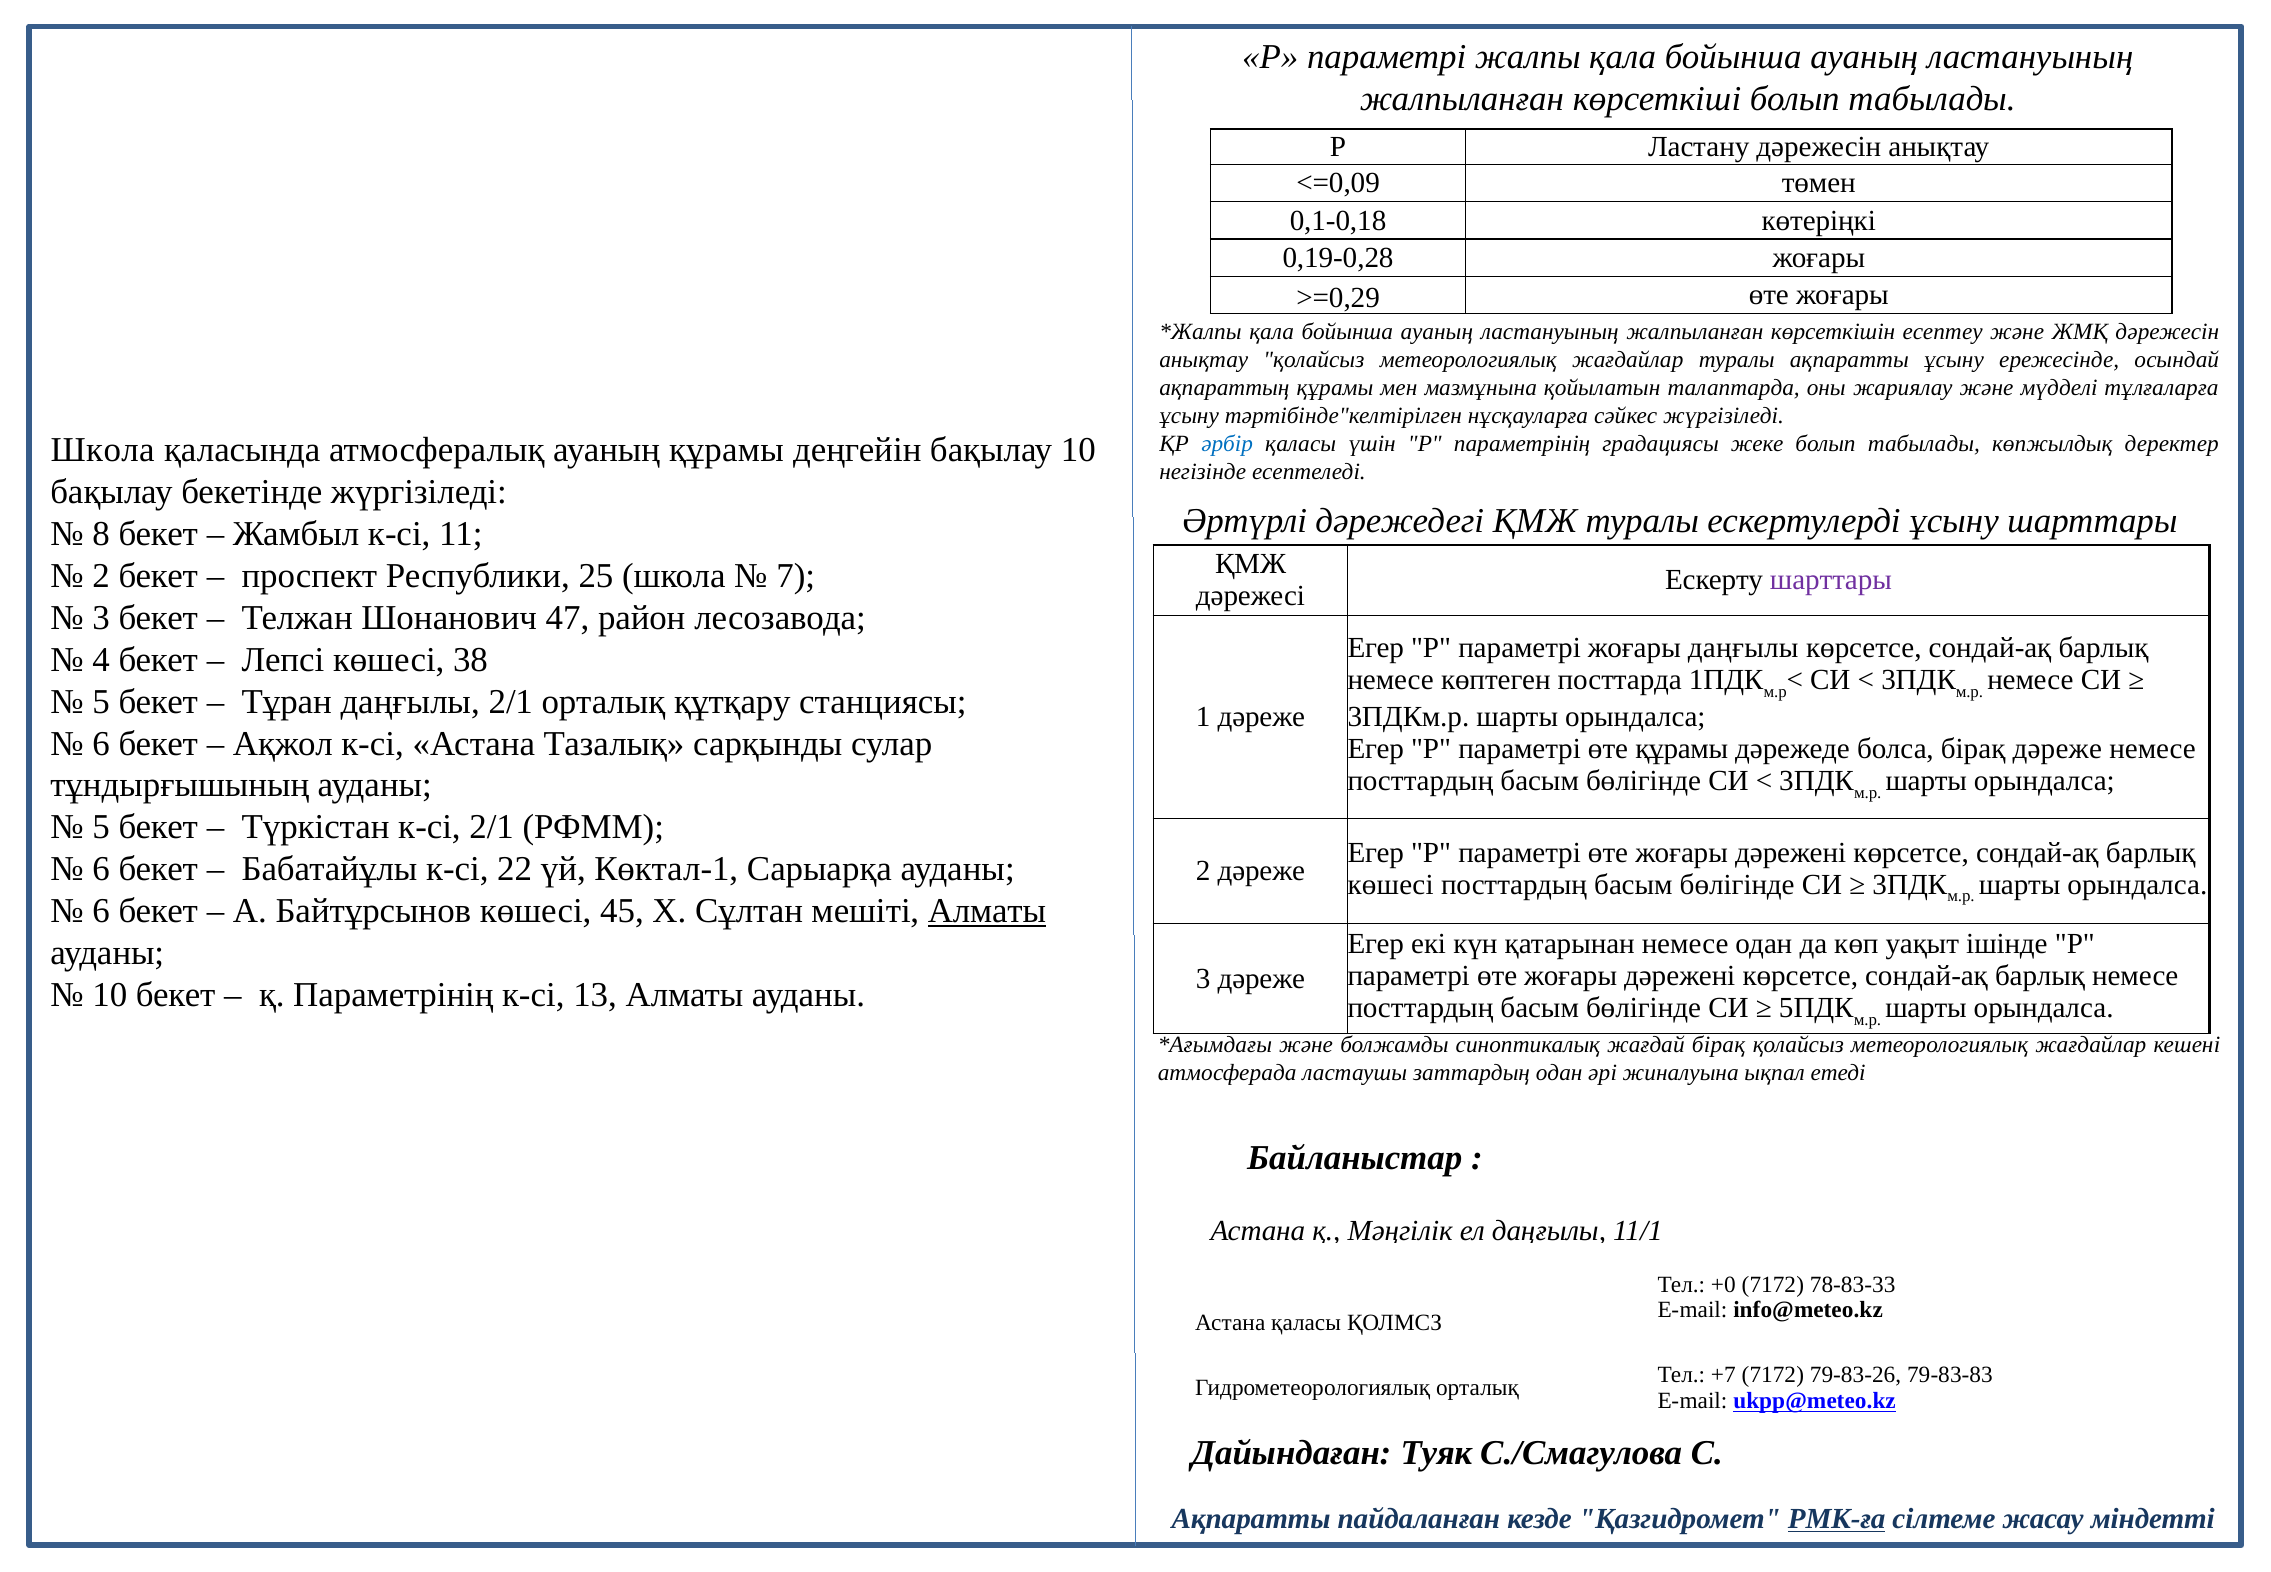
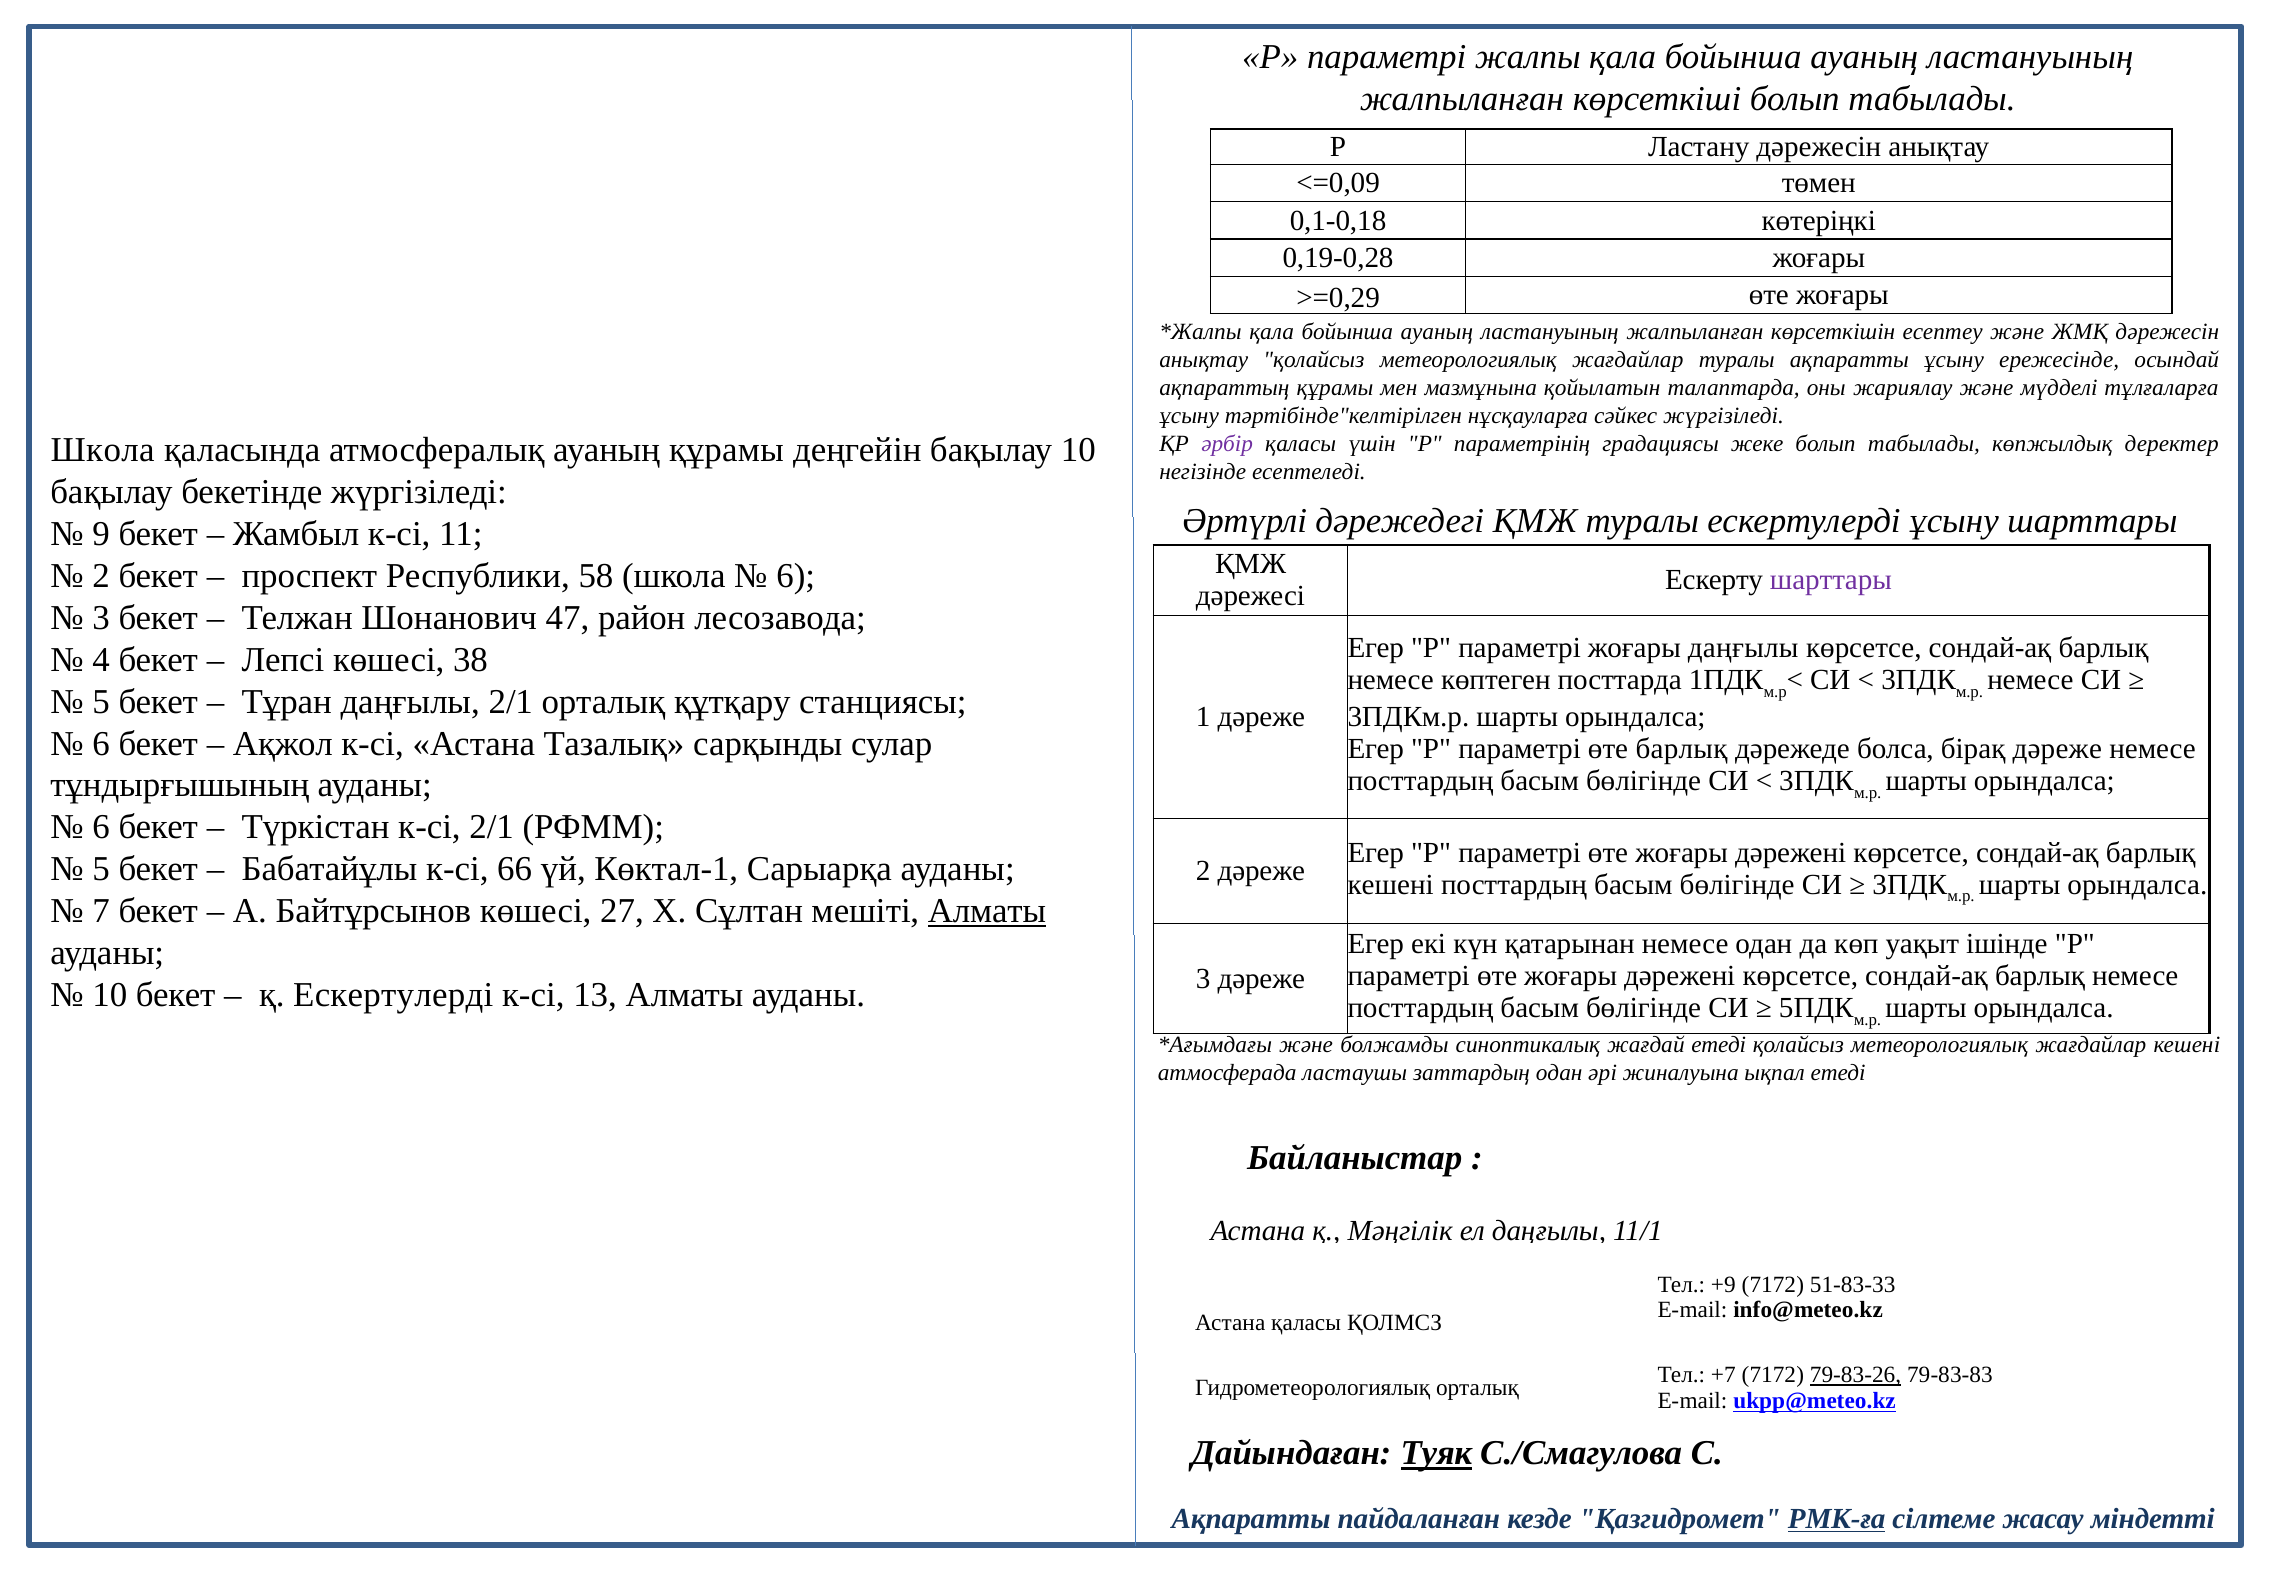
әрбір colour: blue -> purple (1227, 444)
8: 8 -> 9 (101, 534)
25: 25 -> 58 (596, 576)
7: 7 -> 6 (796, 576)
өте құрамы: құрамы -> барлық (1681, 749)
5: 5 -> 6 (101, 827)
6: 6 -> 5 (101, 869)
22: 22 -> 66 (515, 869)
көшесі: көшесі -> кешені (1391, 885)
6: 6 -> 7 (101, 911)
45: 45 -> 27 (622, 911)
қ Параметрінің: Параметрінің -> Ескертулерді (393, 995)
жағдай бірақ: бірақ -> етеді (1719, 1045)
+0: +0 -> +9 (1723, 1285)
78-83-33: 78-83-33 -> 51-83-33 (1853, 1285)
79-83-26 underline: none -> present (1856, 1375)
Туяк underline: none -> present (1436, 1454)
